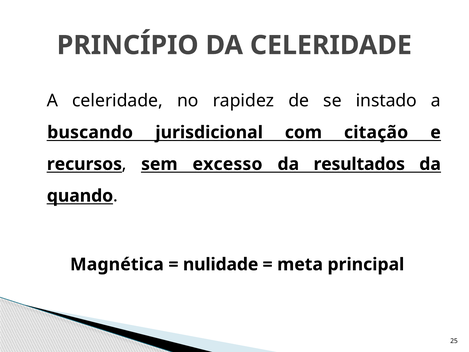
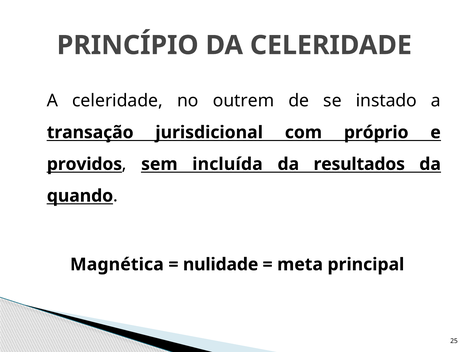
rapidez: rapidez -> outrem (243, 101)
buscando: buscando -> transação (90, 132)
citação: citação -> próprio (376, 132)
recursos: recursos -> providos (84, 164)
excesso: excesso -> incluída (227, 164)
